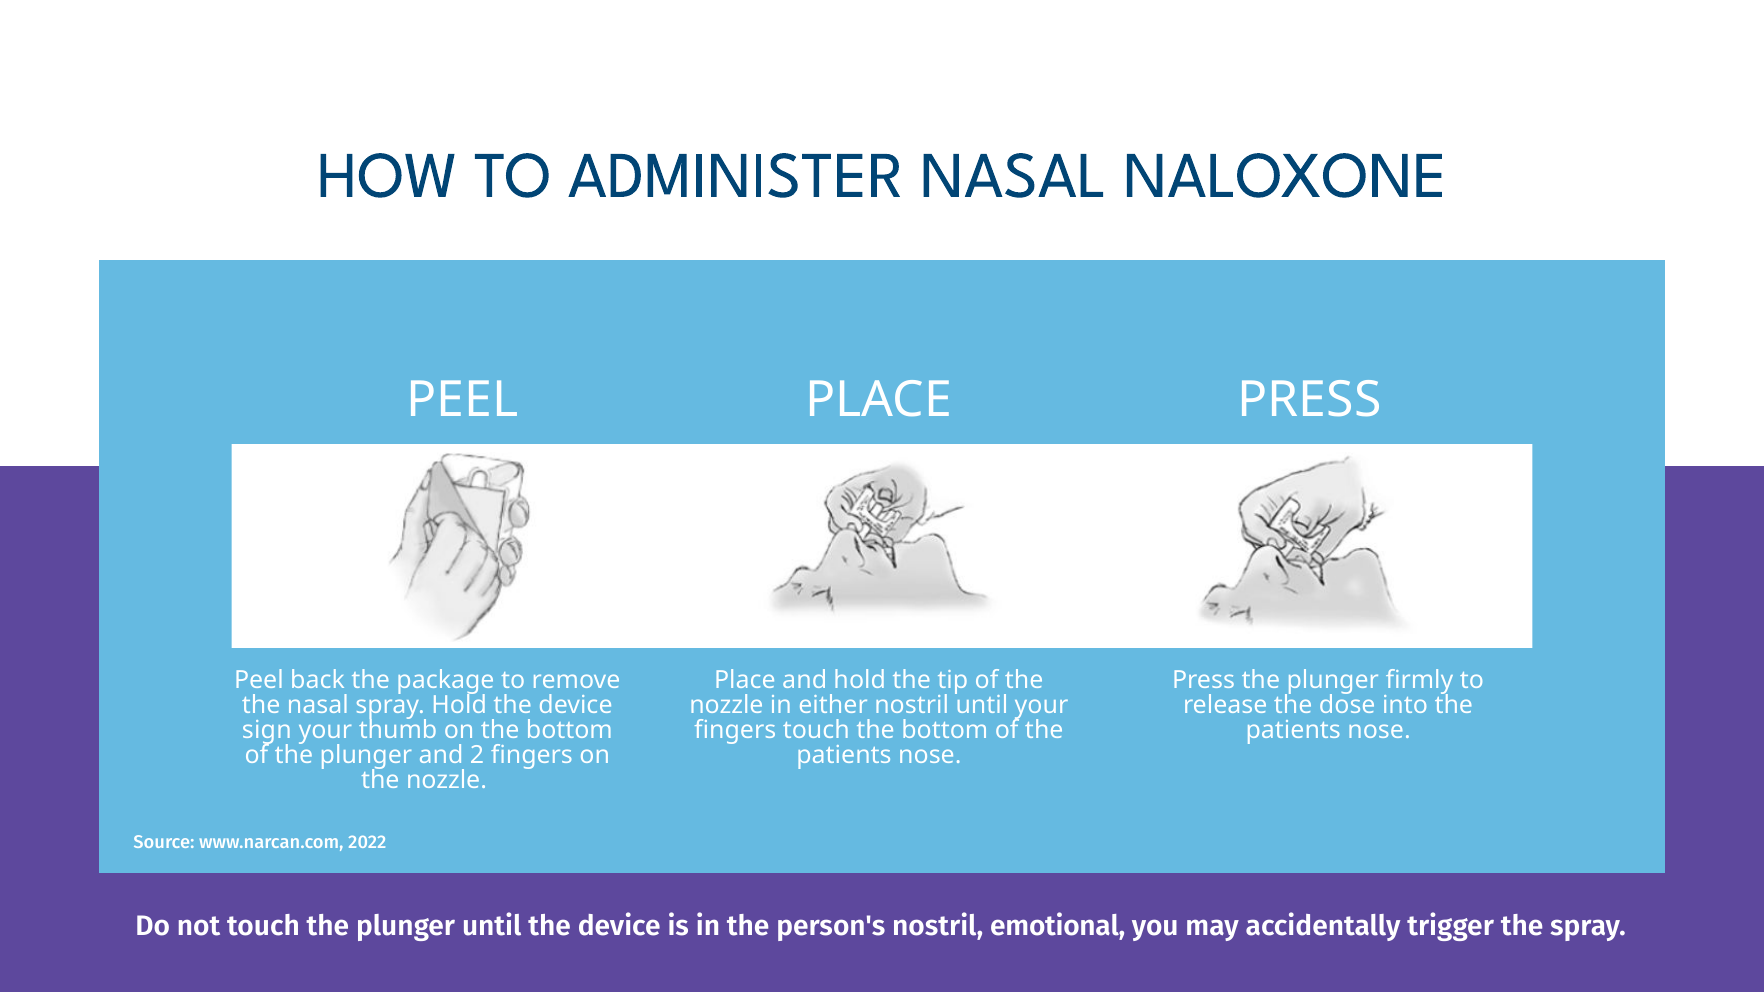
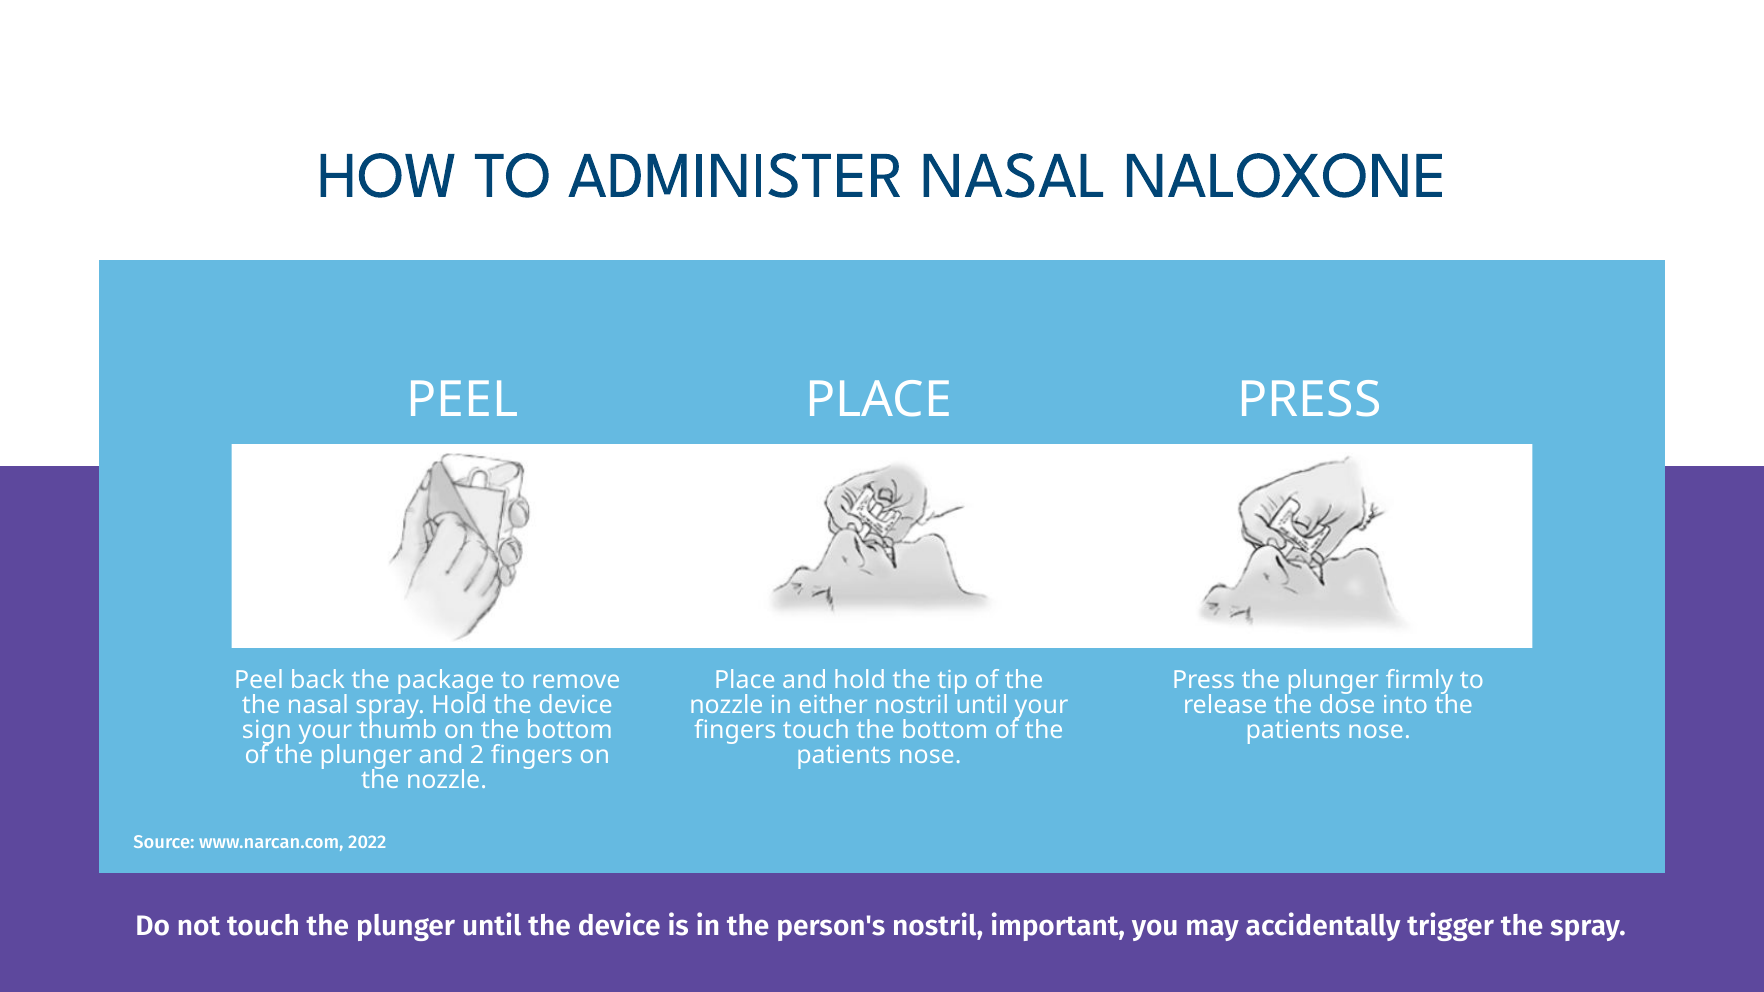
emotional: emotional -> important (1058, 927)
